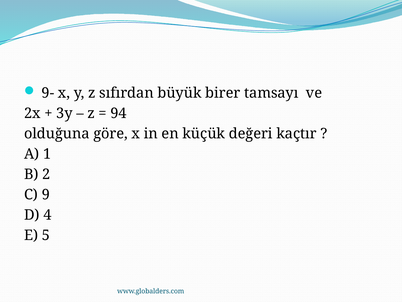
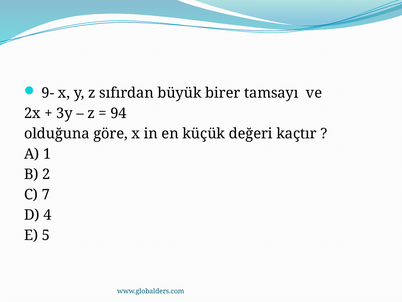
9: 9 -> 7 (46, 194)
